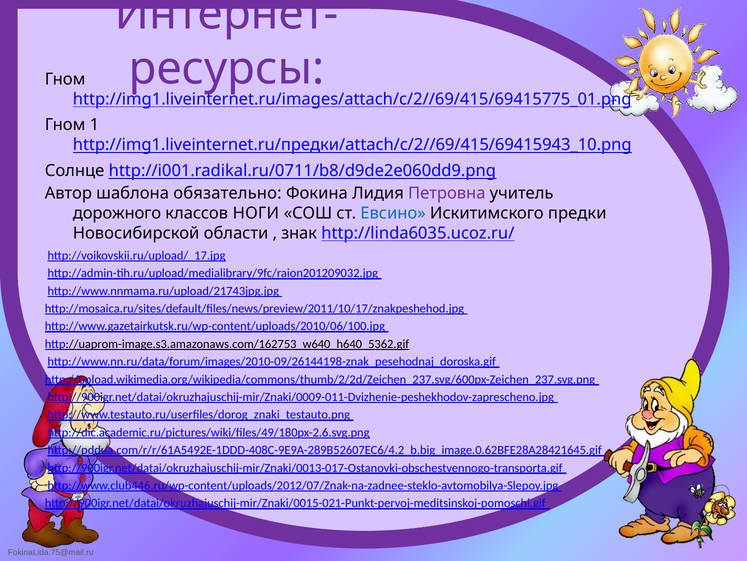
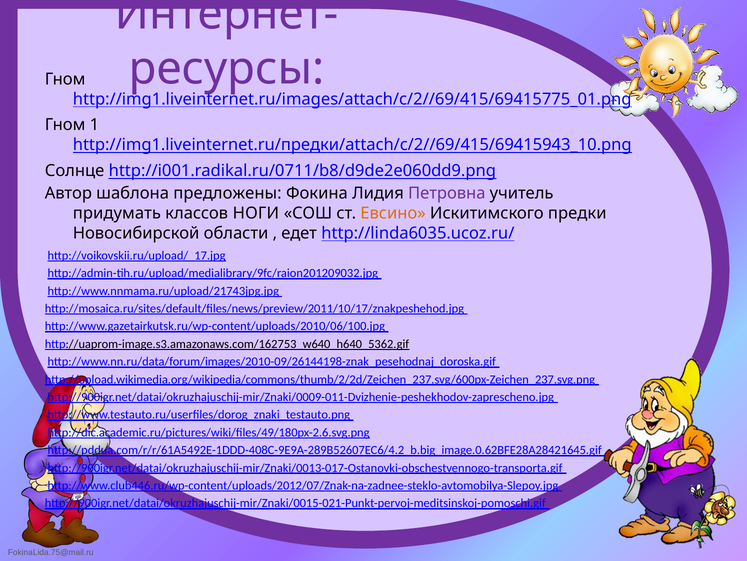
обязательно: обязательно -> предложены (228, 193)
дорожного: дорожного -> придумать (117, 213)
Евсино colour: blue -> orange (393, 213)
знак: знак -> едет (299, 233)
